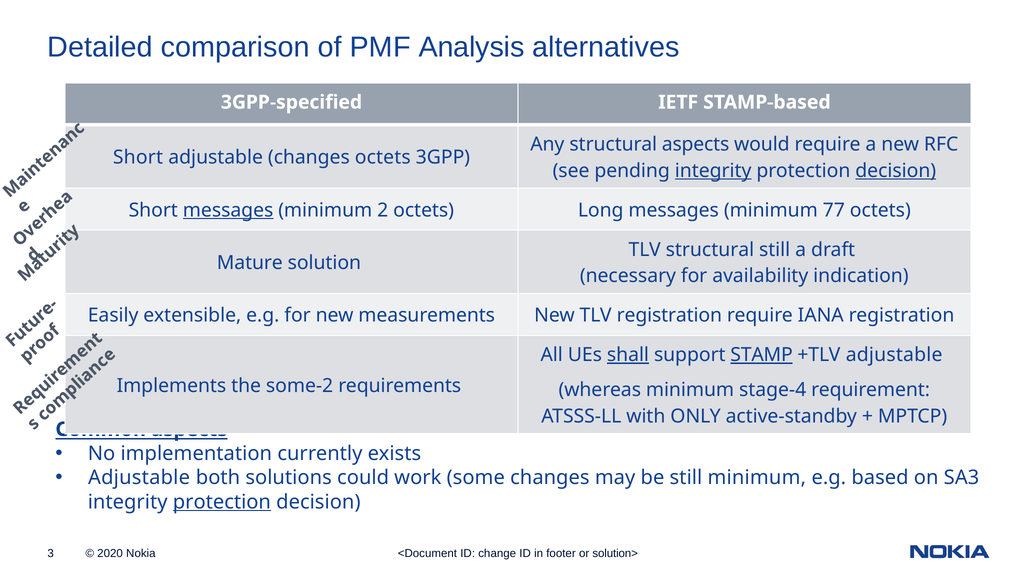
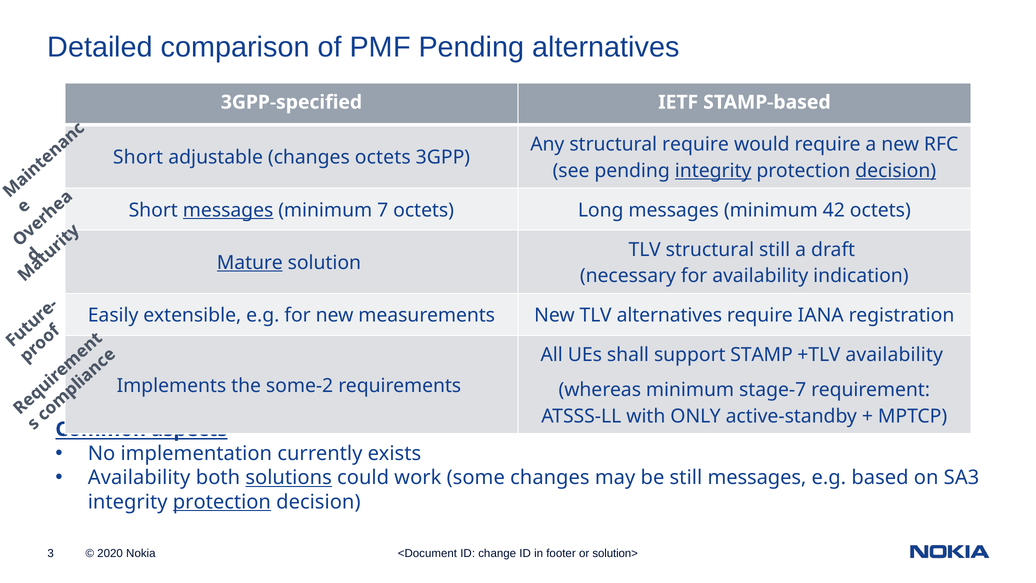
PMF Analysis: Analysis -> Pending (471, 47)
structural aspects: aspects -> require (695, 144)
2: 2 -> 7 (383, 210)
77: 77 -> 42 (834, 210)
Mature underline: none -> present (250, 263)
TLV registration: registration -> alternatives (669, 315)
shall underline: present -> none (628, 355)
STAMP underline: present -> none (762, 355)
+TLV adjustable: adjustable -> availability (894, 355)
stage-4: stage-4 -> stage-7 (773, 390)
Adjustable: Adjustable -> Availability (139, 478)
solutions underline: none -> present (289, 478)
still minimum: minimum -> messages (757, 478)
